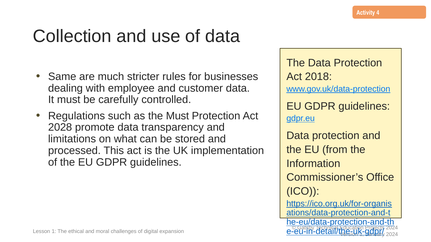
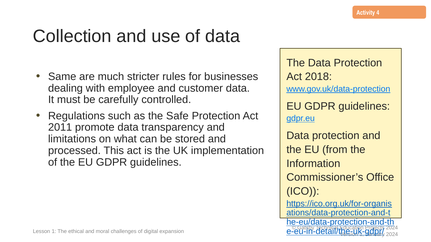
the Must: Must -> Safe (177, 116)
2028: 2028 -> 2011 (60, 128)
